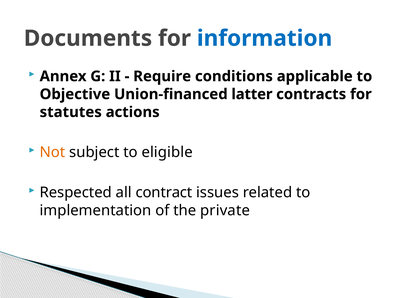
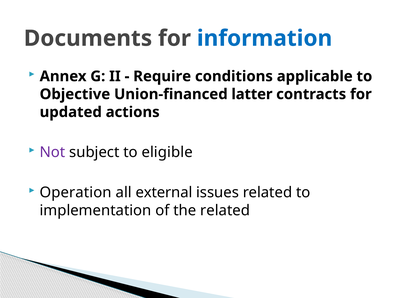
statutes: statutes -> updated (71, 112)
Not colour: orange -> purple (52, 152)
Respected: Respected -> Operation (76, 192)
contract: contract -> external (164, 192)
the private: private -> related (225, 210)
